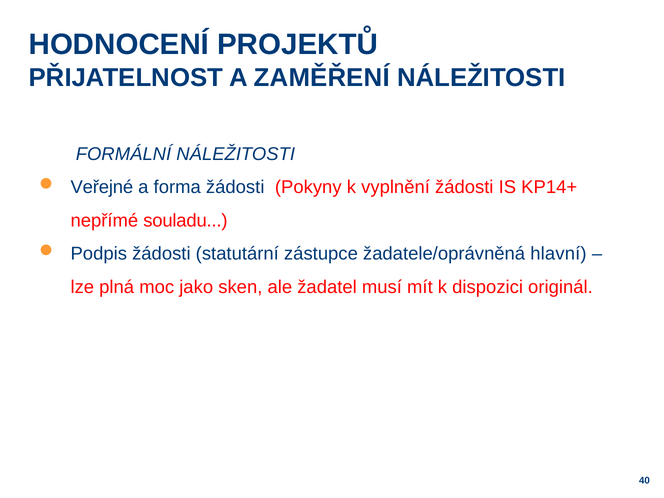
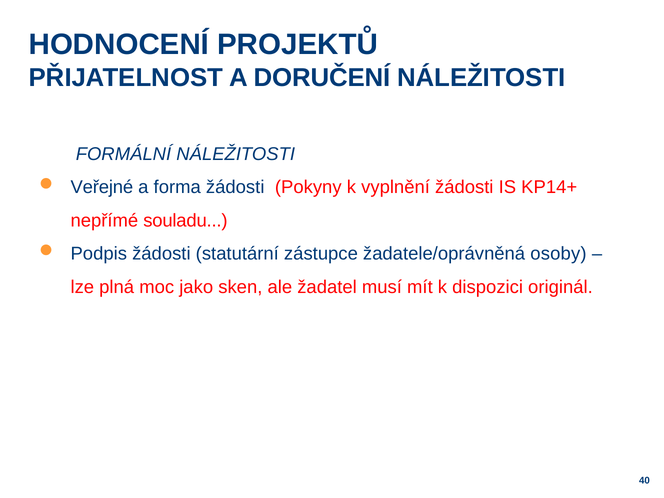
ZAMĚŘENÍ: ZAMĚŘENÍ -> DORUČENÍ (322, 78)
hlavní: hlavní -> osoby (558, 254)
